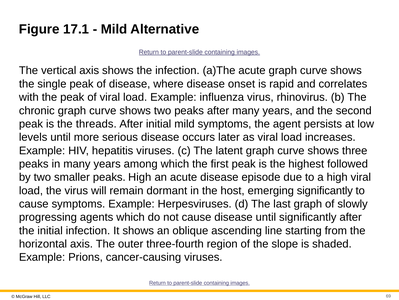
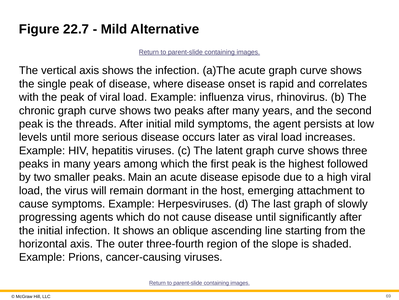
17.1: 17.1 -> 22.7 (76, 29)
peaks High: High -> Main (140, 177)
emerging significantly: significantly -> attachment (325, 190)
